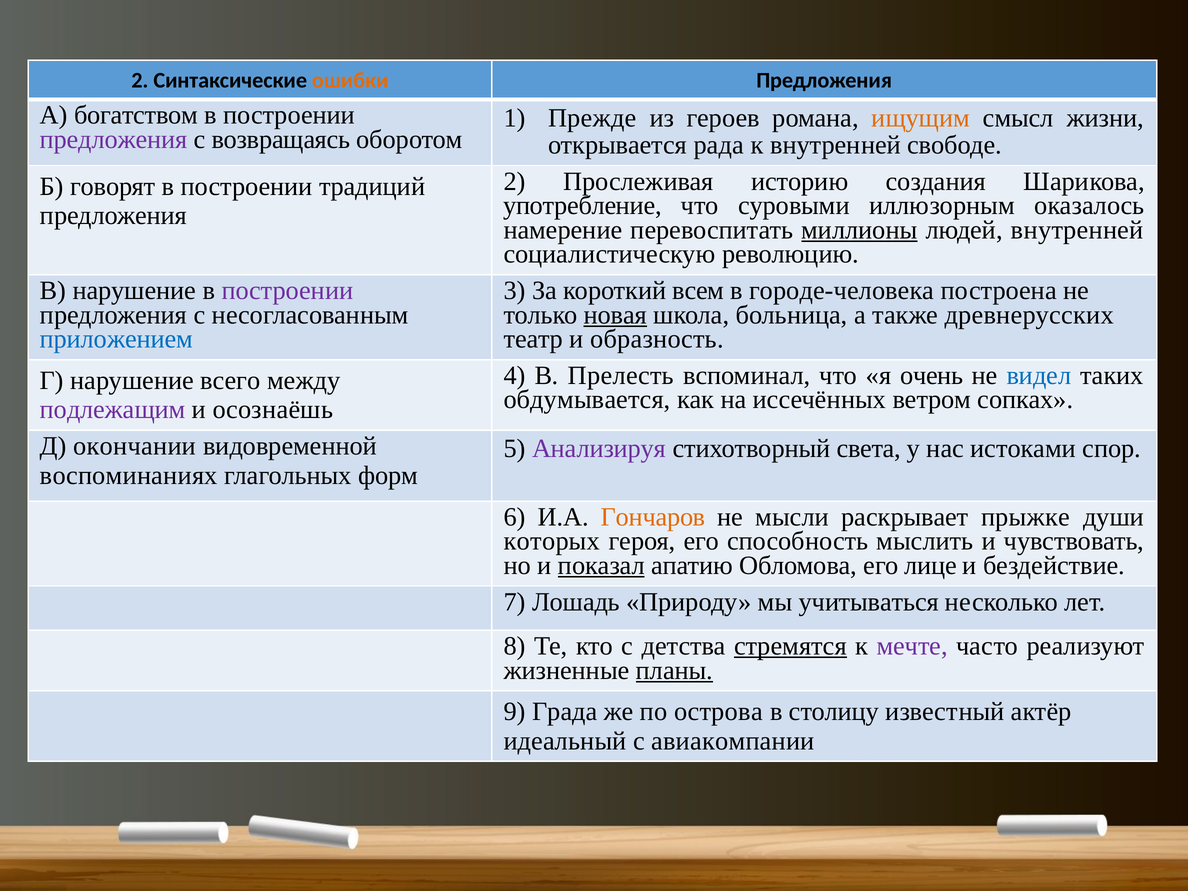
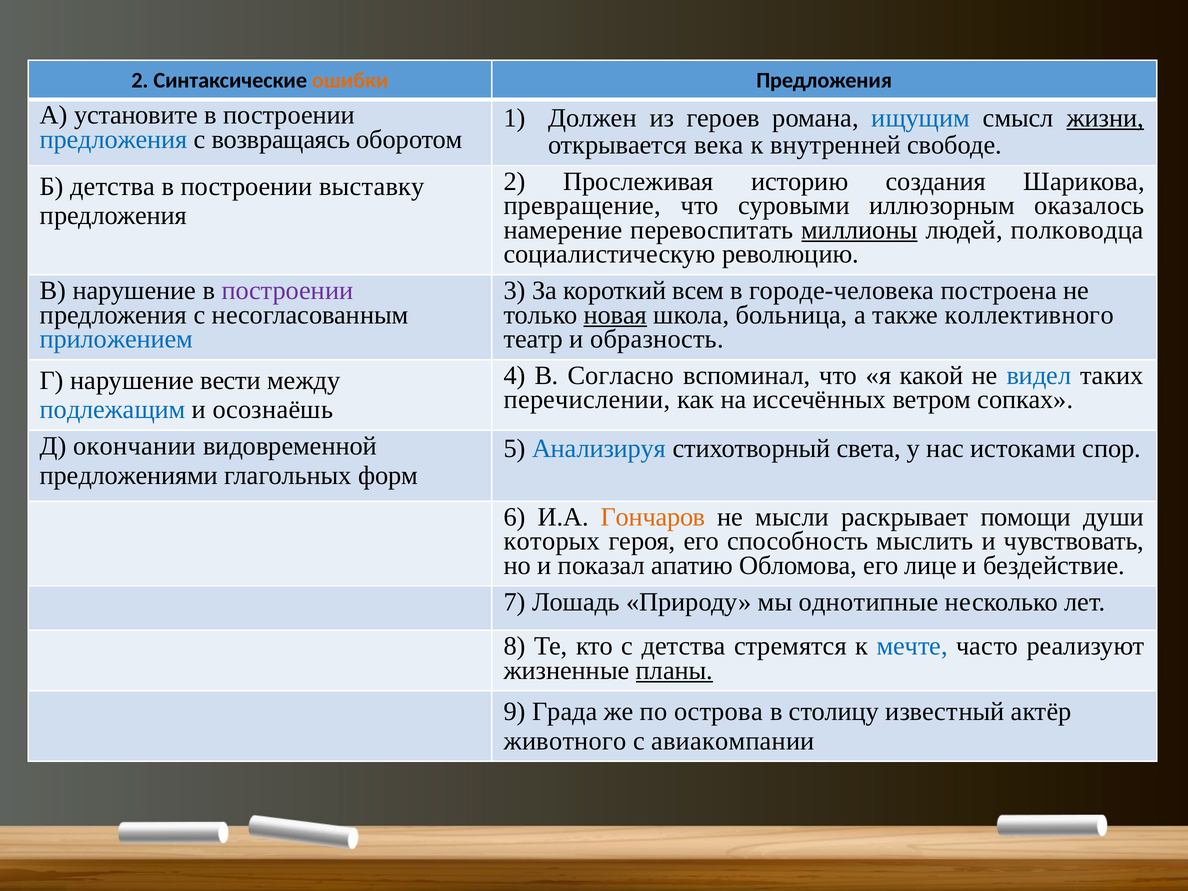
богатством: богатством -> установите (136, 115)
Прежде: Прежде -> Должен (592, 118)
ищущим colour: orange -> blue (921, 118)
жизни underline: none -> present (1105, 118)
предложения colour: purple -> blue (114, 140)
рада: рада -> века (719, 145)
Б говорят: говорят -> детства (113, 186)
традиций: традиций -> выставку (372, 186)
употребление: употребление -> превращение (582, 206)
внутренней: внутренней -> полководца (1077, 230)
древнерусских: древнерусских -> коллективного (1029, 315)
Прелесть: Прелесть -> Согласно (621, 375)
очень: очень -> какой (932, 375)
всего: всего -> вести (231, 380)
обдумывается: обдумывается -> перечислении (587, 400)
подлежащим colour: purple -> blue (113, 410)
Анализируя colour: purple -> blue (599, 448)
воспоминаниях: воспоминаниях -> предложениями (129, 475)
прыжке: прыжке -> помощи (1026, 517)
показал underline: present -> none (601, 566)
учитываться: учитываться -> однотипные (869, 602)
стремятся underline: present -> none (790, 646)
мечте colour: purple -> blue (912, 646)
идеальный: идеальный -> животного (565, 741)
